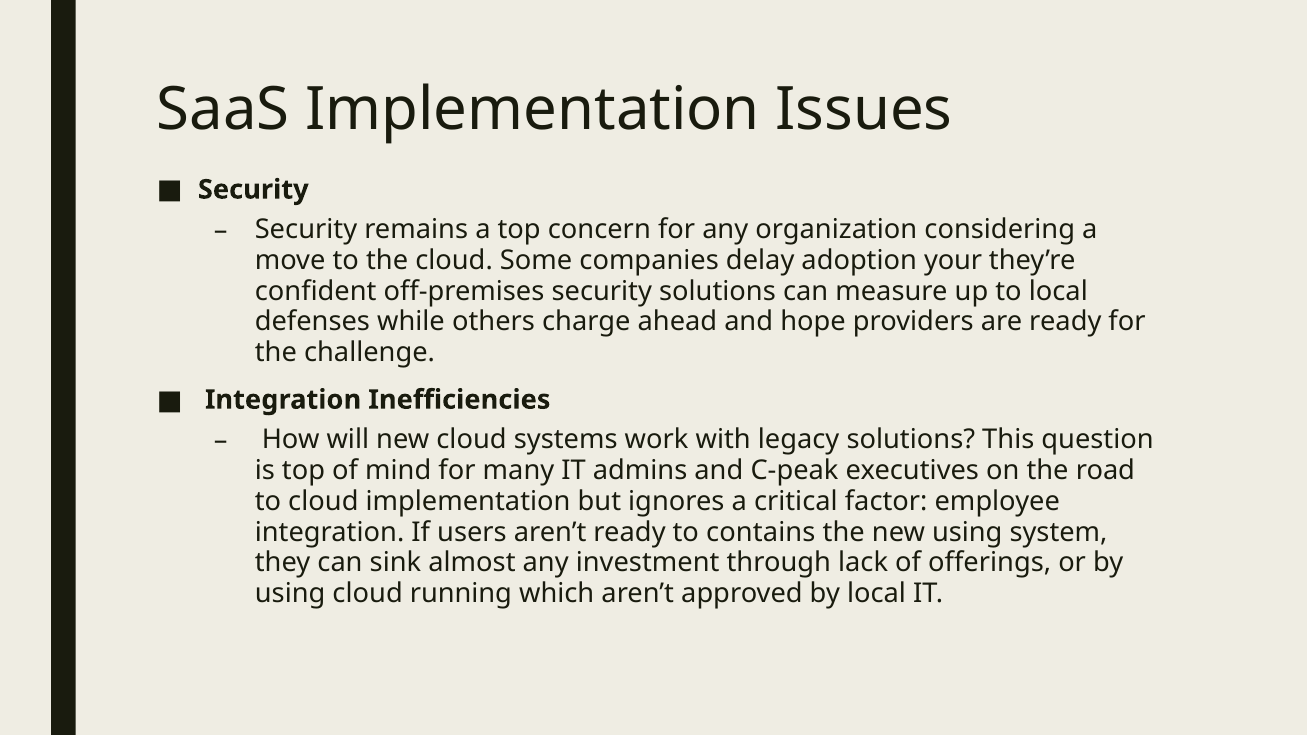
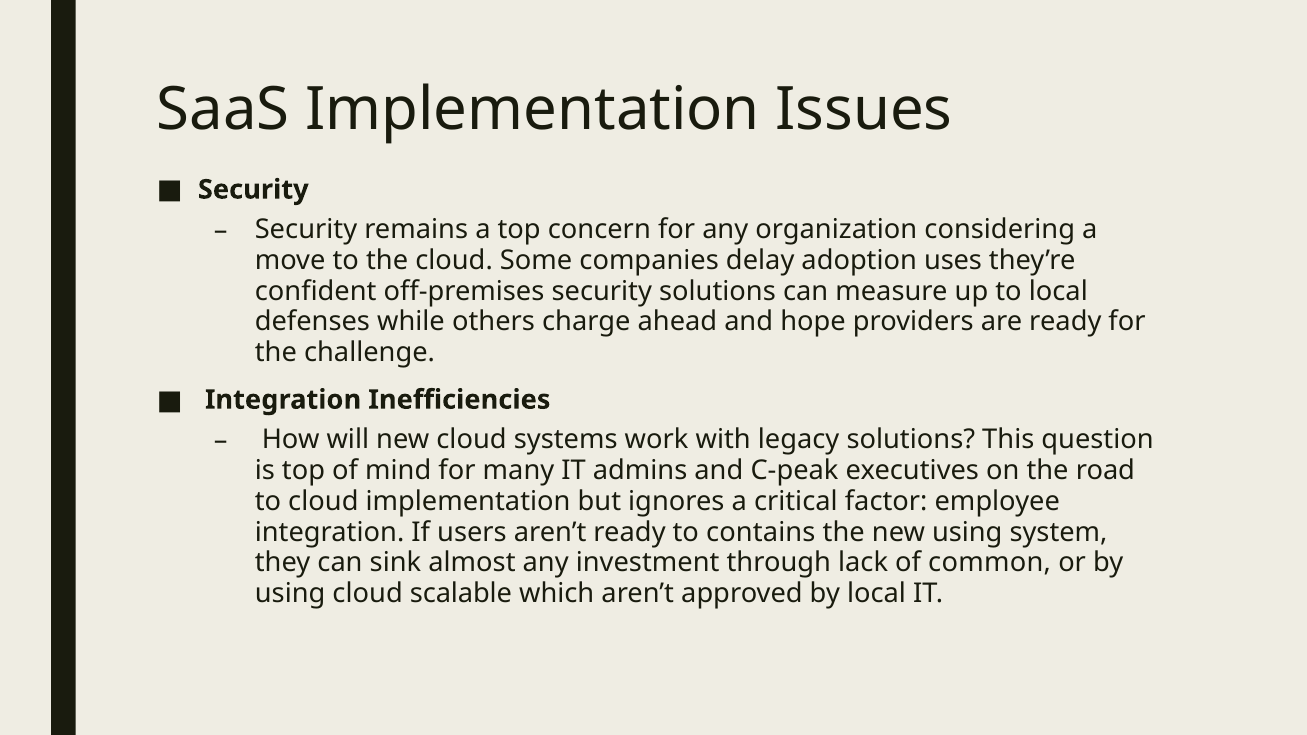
your: your -> uses (953, 261)
offerings: offerings -> common (990, 563)
running: running -> scalable (461, 594)
